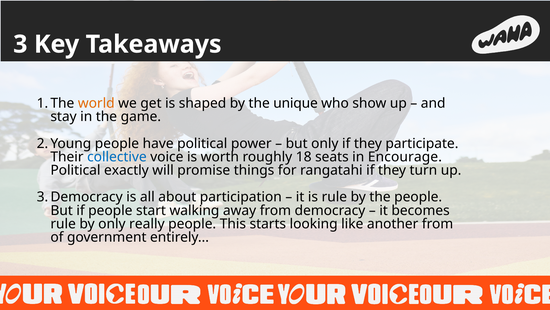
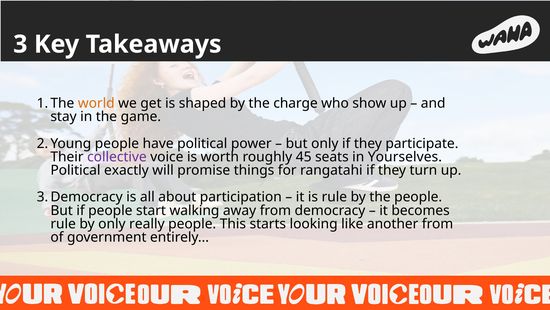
unique: unique -> charge (296, 103)
collective colour: blue -> purple (117, 157)
18: 18 -> 45 (304, 157)
Encourage: Encourage -> Yourselves (405, 157)
